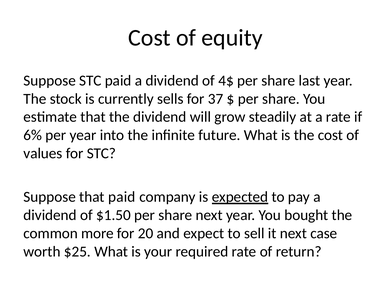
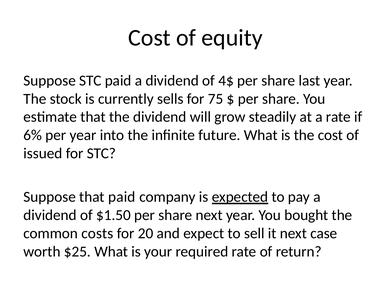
37: 37 -> 75 (216, 99)
values: values -> issued (43, 154)
more: more -> costs (97, 234)
